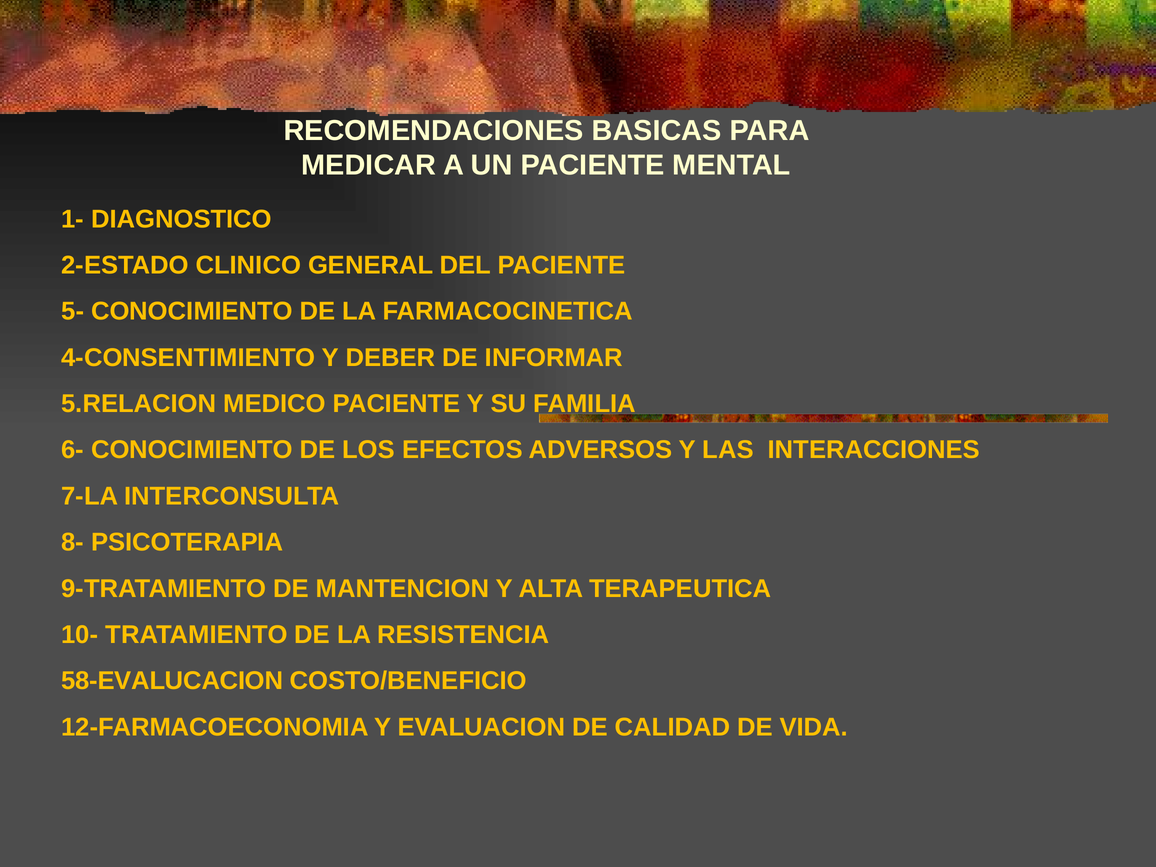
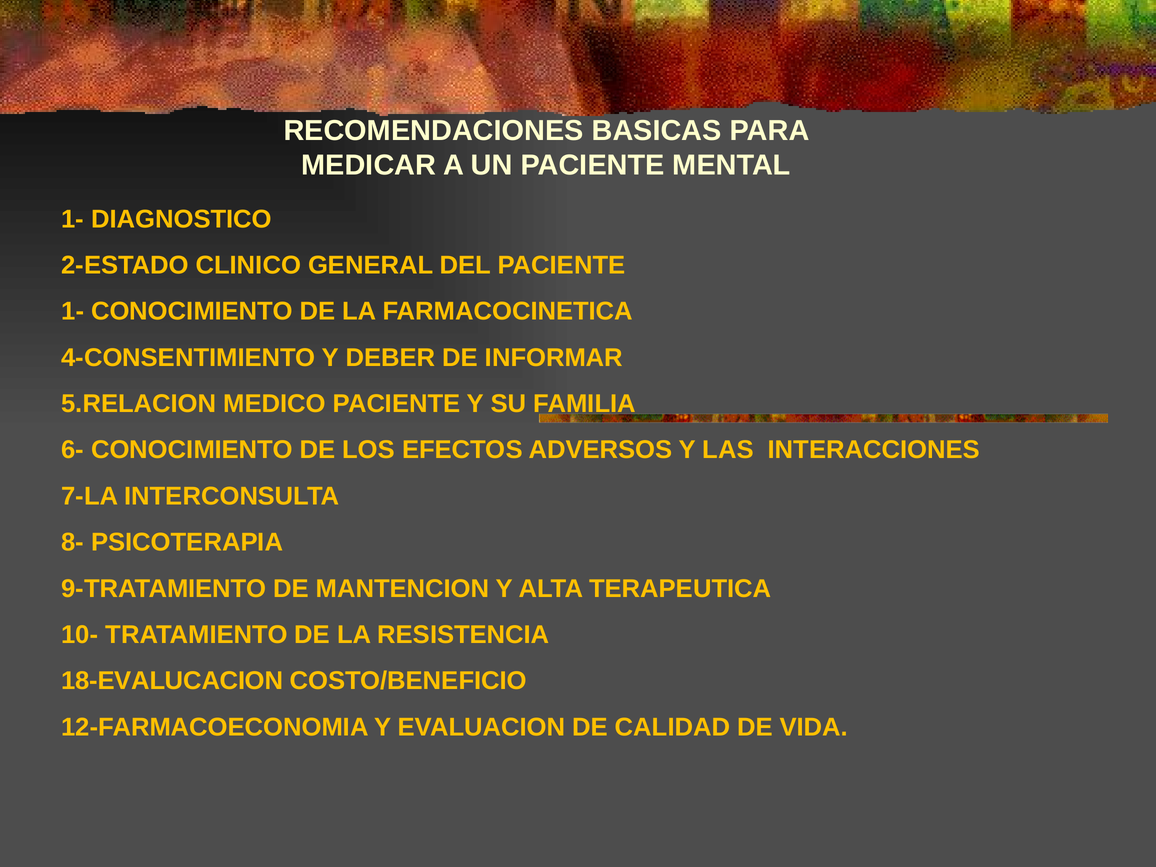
5-: 5- -> 1- (73, 311)
58-EVALUCACION: 58-EVALUCACION -> 18-EVALUCACION (172, 681)
